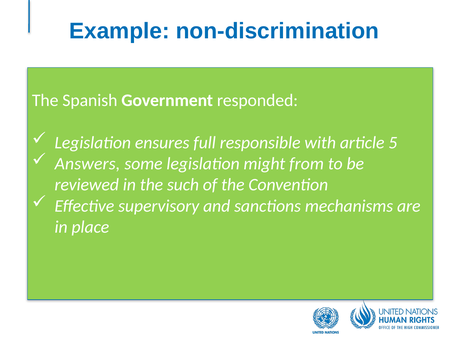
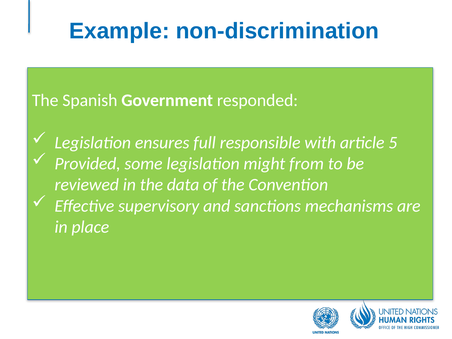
Answers: Answers -> Provided (88, 164)
such: such -> data (183, 185)
